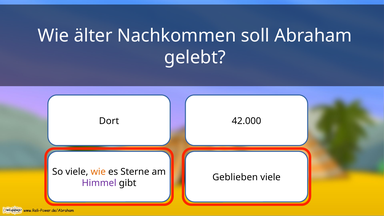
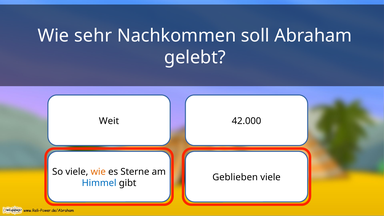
älter: älter -> sehr (93, 36)
Dort: Dort -> Weit (109, 121)
Himmel colour: purple -> blue (99, 183)
